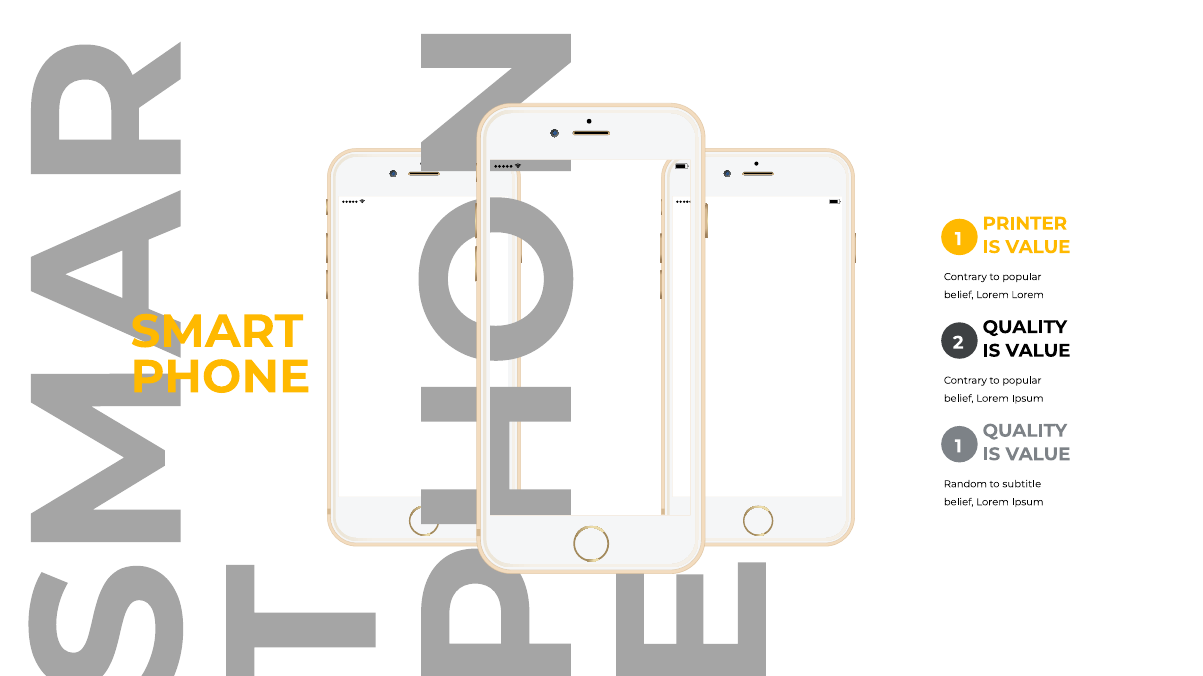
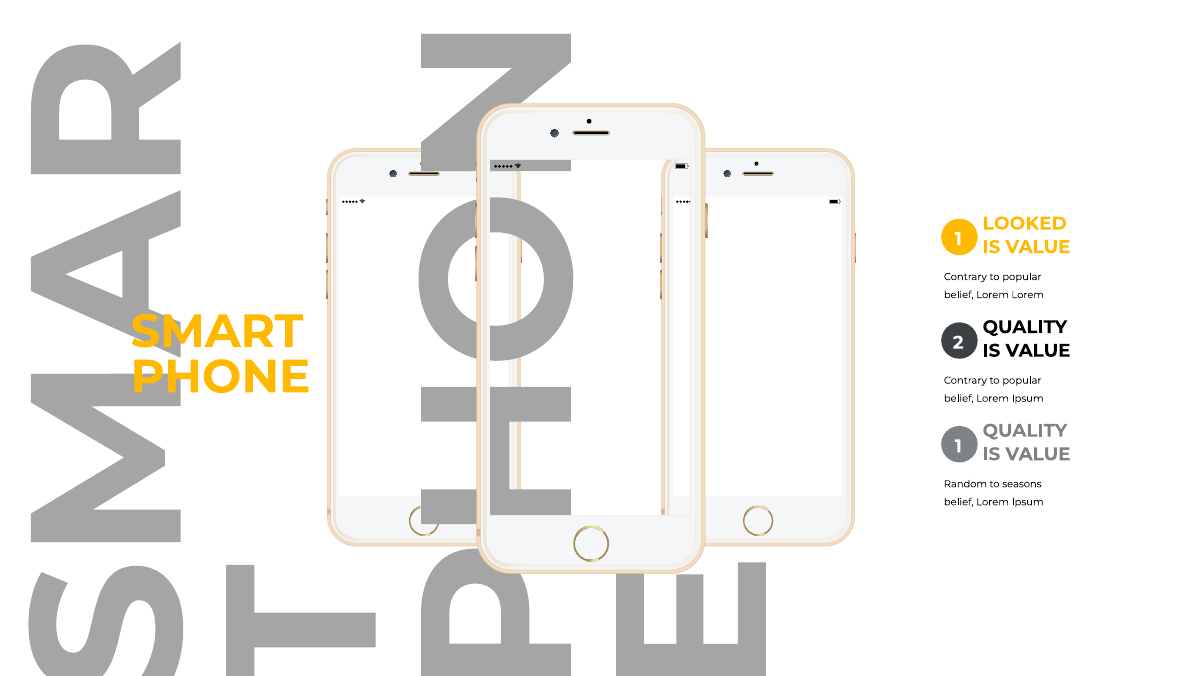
PRINTER: PRINTER -> LOOKED (1025, 224)
subtitle: subtitle -> seasons (1022, 484)
